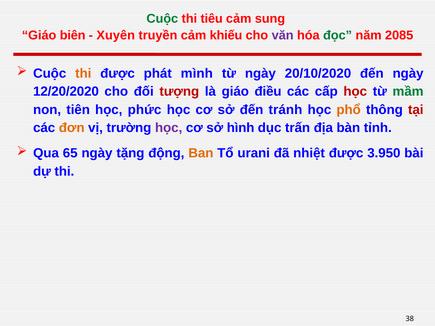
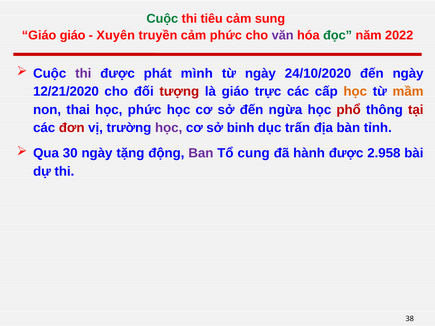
Giáo biên: biên -> giáo (73, 35)
cảm khiếu: khiếu -> phức (226, 35)
2085: 2085 -> 2022 (399, 35)
thi colour: orange -> purple (83, 73)
20/10/2020: 20/10/2020 -> 24/10/2020 (318, 73)
12/20/2020: 12/20/2020 -> 12/21/2020 (66, 92)
điều: điều -> trực (268, 92)
học colour: red -> orange (355, 92)
mầm colour: green -> orange (408, 92)
tiên: tiên -> thai (78, 110)
tránh: tránh -> ngừa (285, 110)
phổ colour: orange -> red (349, 110)
đơn colour: orange -> red (72, 128)
hình: hình -> binh (241, 128)
65: 65 -> 30 (70, 153)
Ban colour: orange -> purple (201, 153)
urani: urani -> cung (254, 153)
nhiệt: nhiệt -> hành (309, 153)
3.950: 3.950 -> 2.958 (384, 153)
